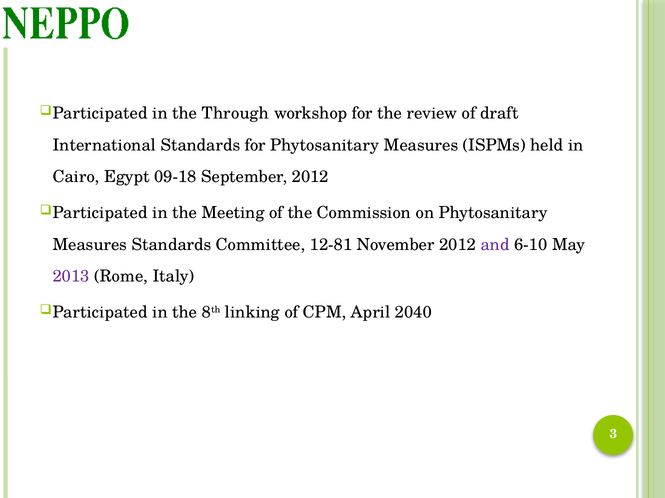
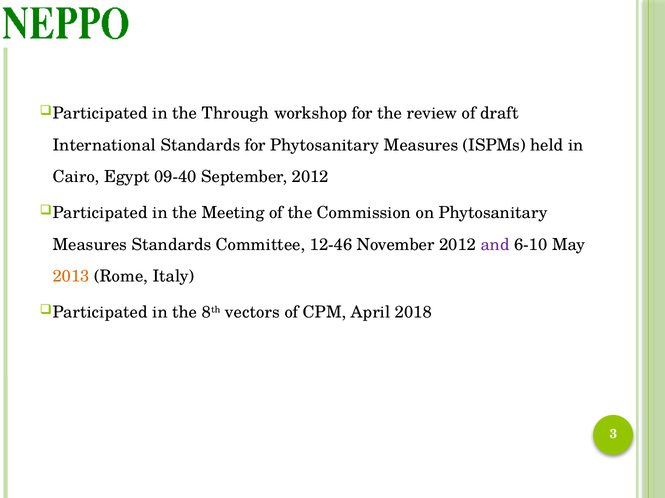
09-18: 09-18 -> 09-40 (175, 177)
12-81: 12-81 -> 12-46 (331, 245)
2013 colour: purple -> orange (71, 277)
linking: linking -> vectors (252, 313)
2040: 2040 -> 2018 (413, 313)
